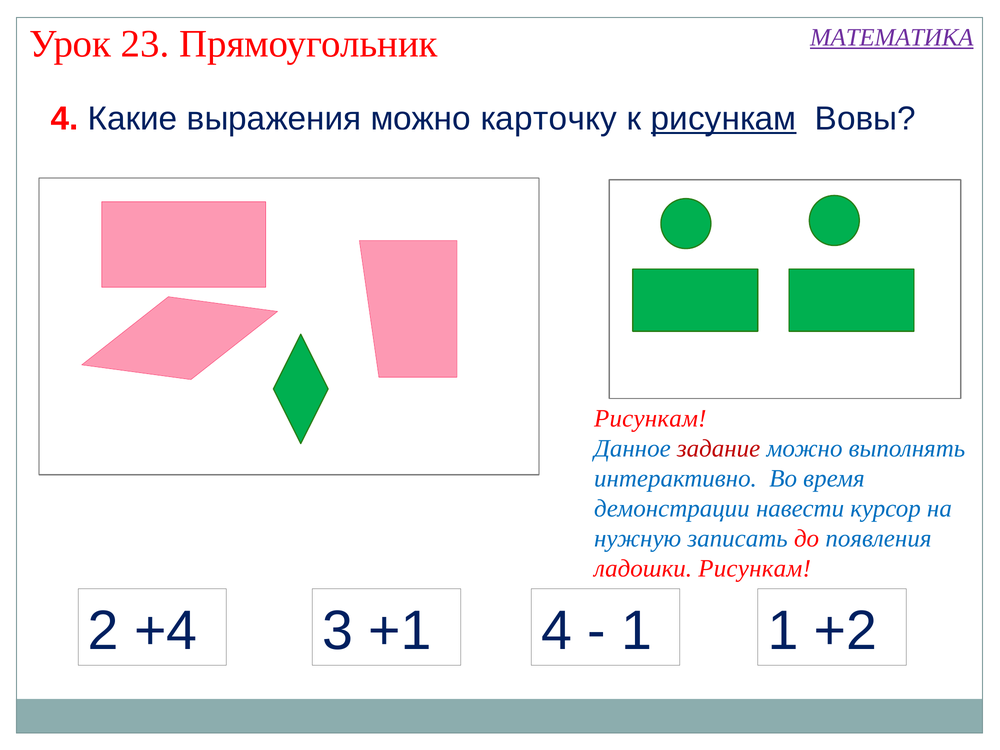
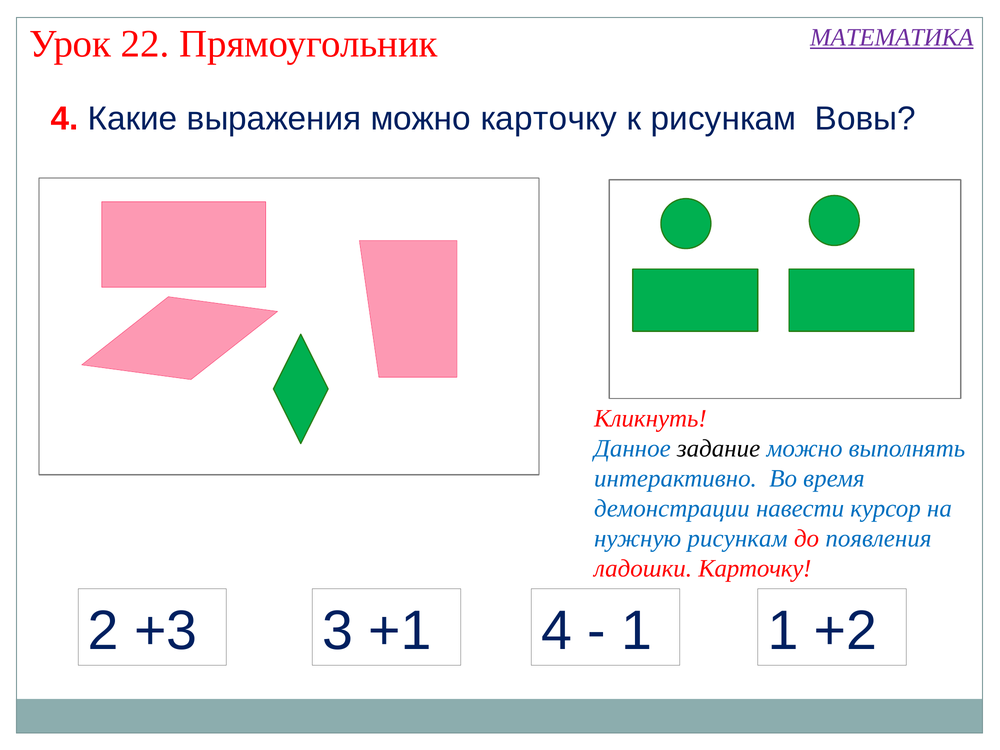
23: 23 -> 22 (145, 44)
рисункам underline: present -> none (724, 119)
Рисункам: Рисункам -> Кликнуть (650, 419)
задание colour: red -> black (719, 449)
нужную записать: записать -> рисункам (738, 539)
ладошки Рисункам: Рисункам -> Карточку (755, 569)
+4: +4 -> +3 (166, 631)
